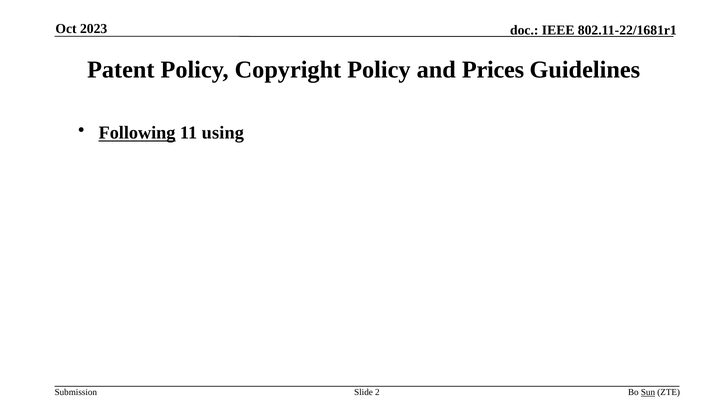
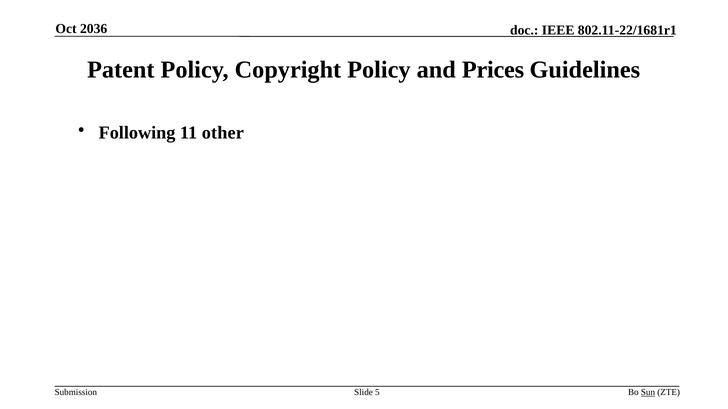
2023: 2023 -> 2036 (94, 29)
Following underline: present -> none (137, 133)
using: using -> other (223, 133)
2: 2 -> 5 (377, 393)
